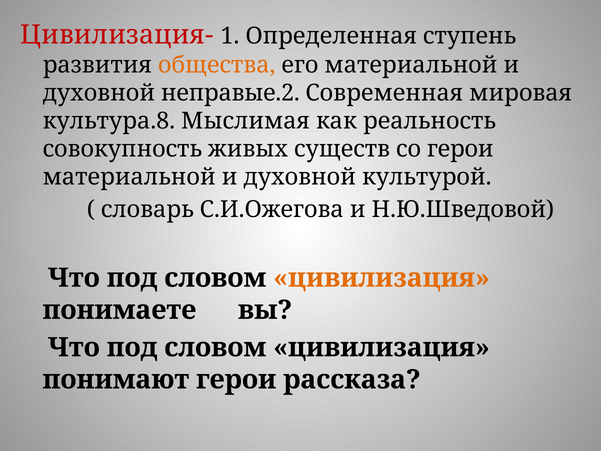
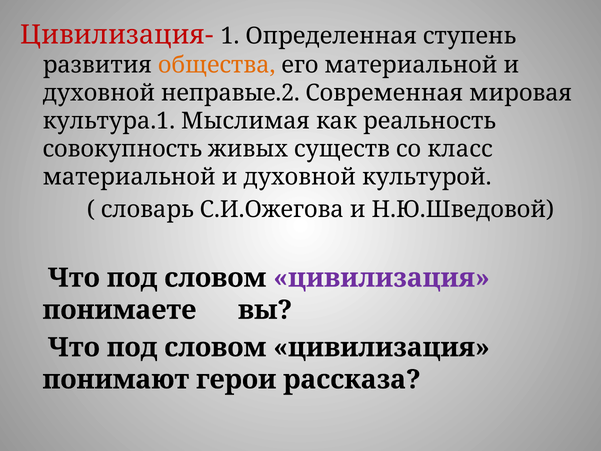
культура.8: культура.8 -> культура.1 (109, 121)
со герои: герои -> класс (460, 149)
цивилизация colour: orange -> purple (382, 278)
